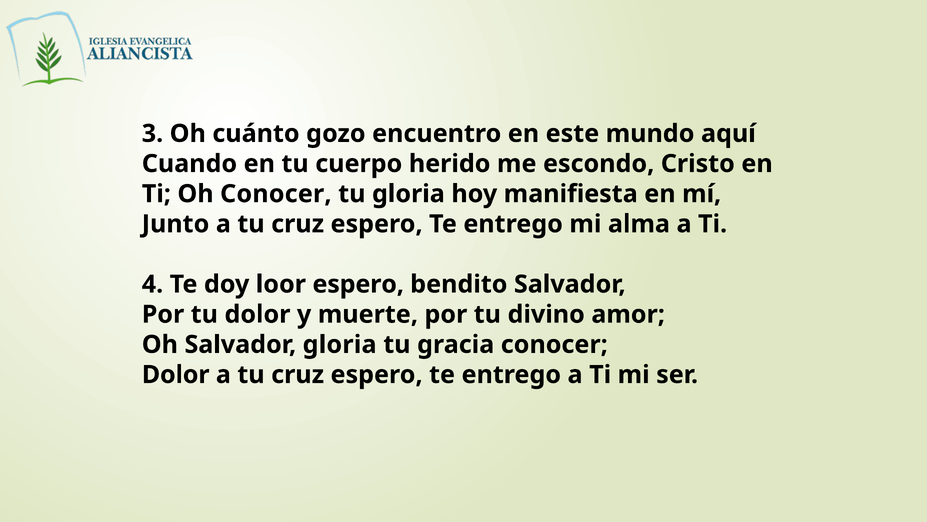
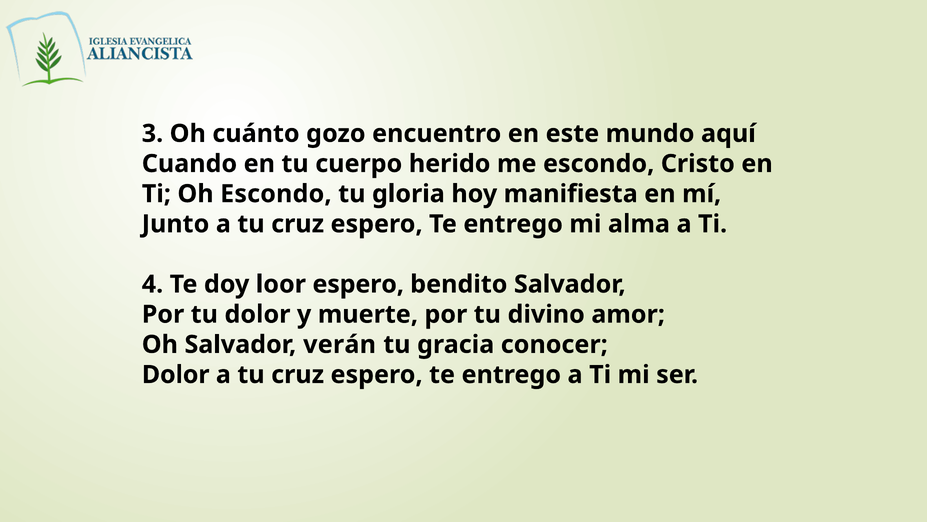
Oh Conocer: Conocer -> Escondo (276, 194)
Salvador gloria: gloria -> verán (340, 344)
